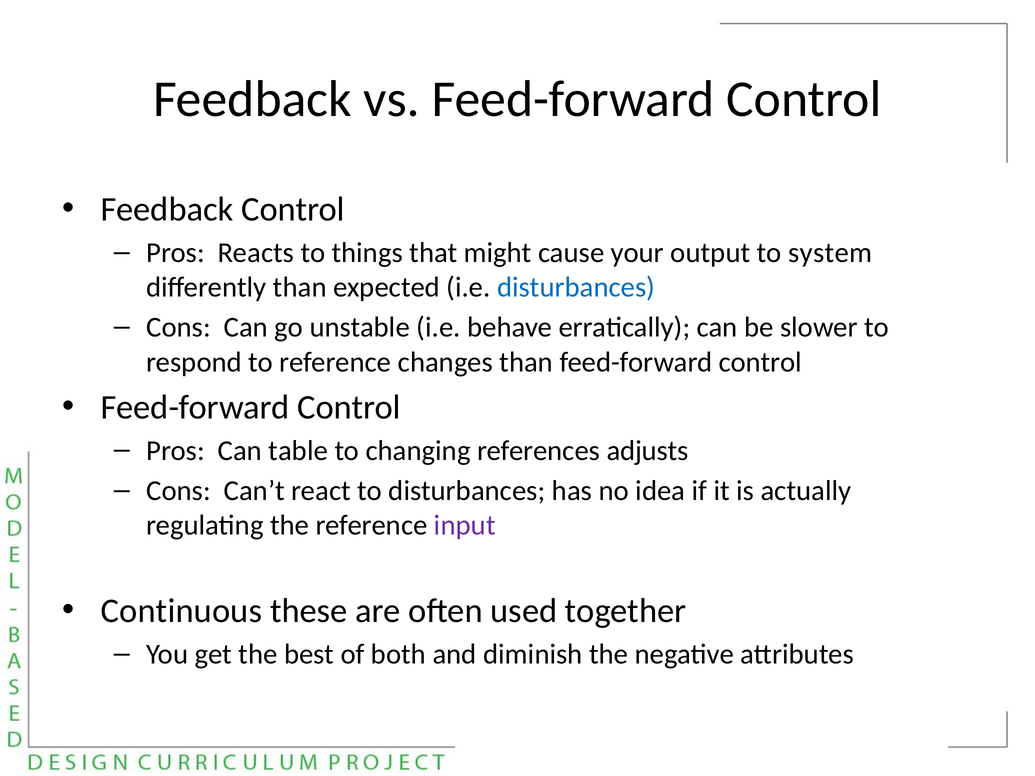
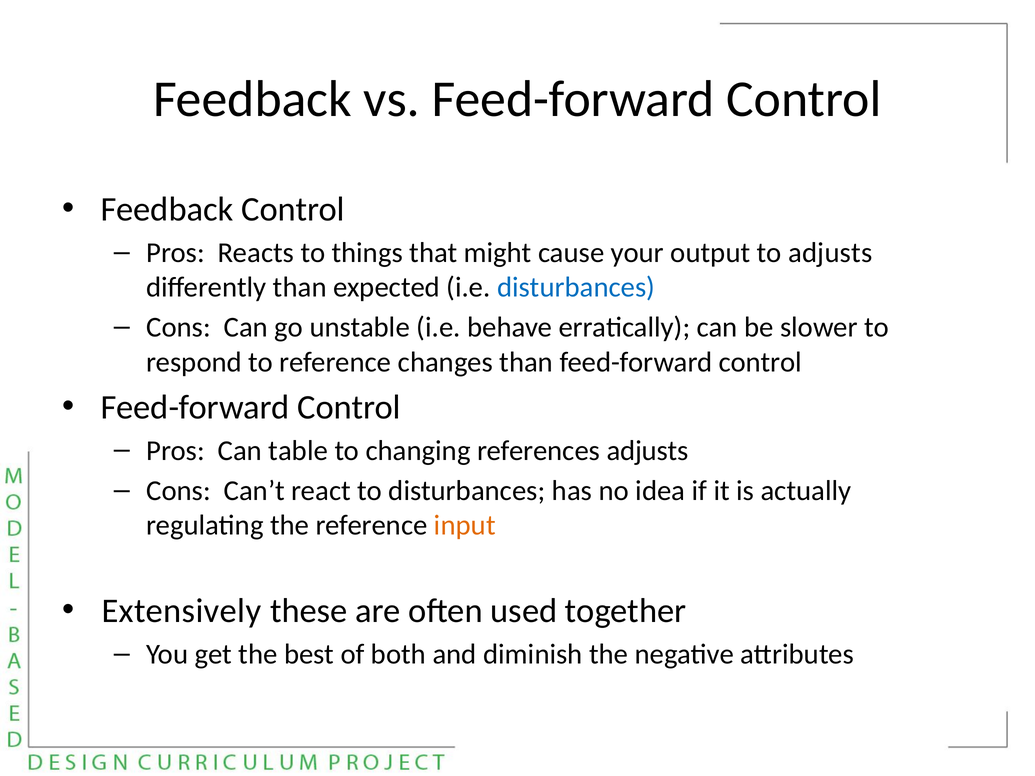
to system: system -> adjusts (830, 253)
input colour: purple -> orange (465, 526)
Continuous: Continuous -> Extensively (181, 611)
